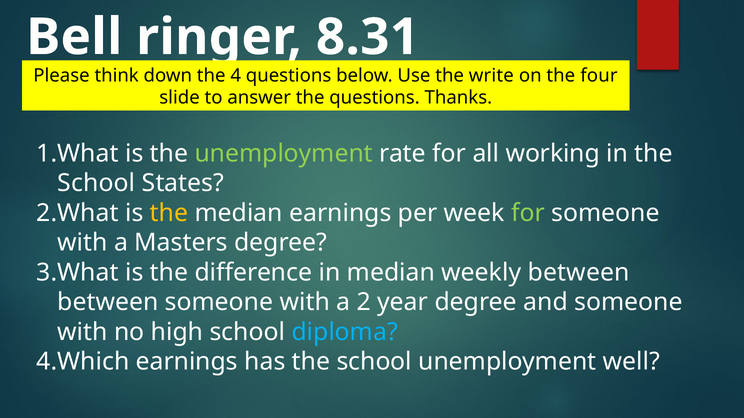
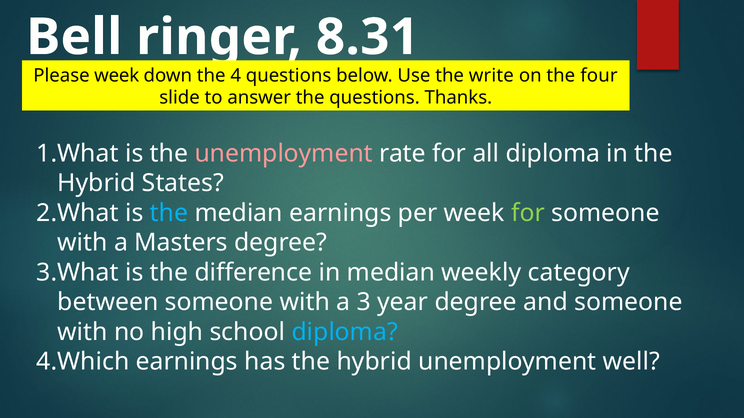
think: think -> week (117, 76)
unemployment colour: light green -> pink (284, 154)
all working: working -> diploma (553, 154)
School: School -> Hybrid (96, 183)
the colour: yellow -> light blue (169, 213)
weekly between: between -> category (579, 273)
2: 2 -> 3 (364, 303)
has the school: school -> hybrid (374, 362)
